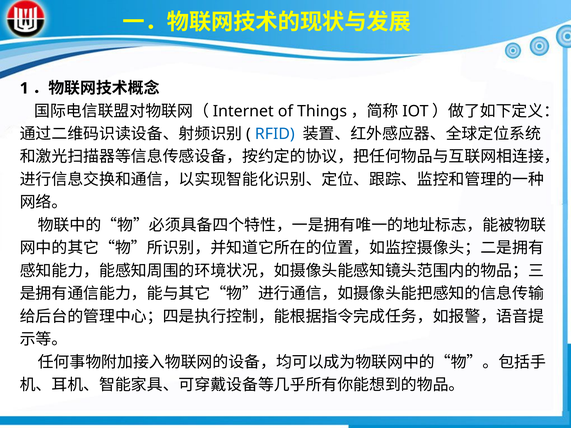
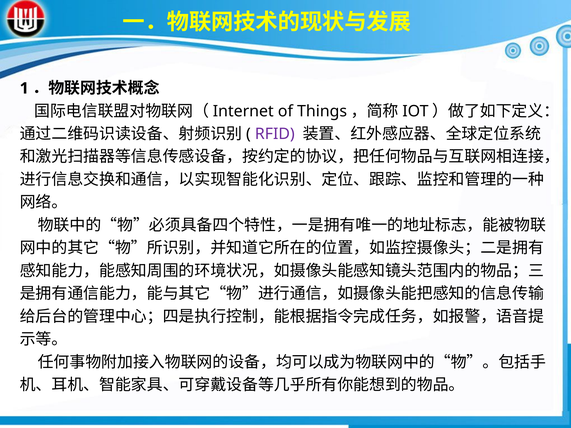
RFID colour: blue -> purple (275, 134)
